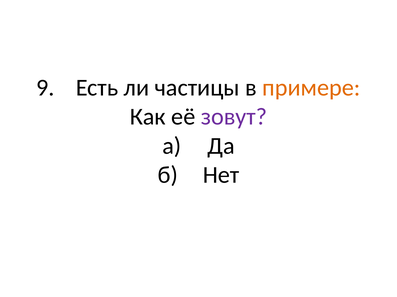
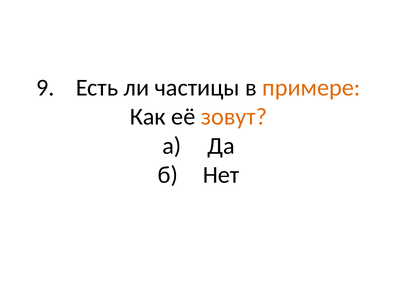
зовут colour: purple -> orange (234, 117)
